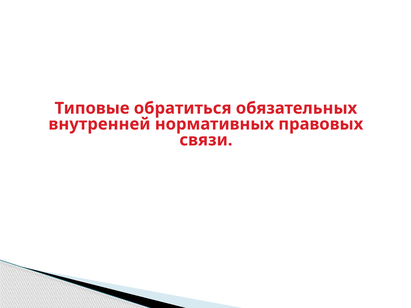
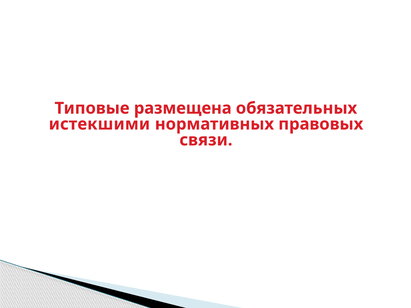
обратиться: обратиться -> размещена (183, 108)
внутренней: внутренней -> истекшими (99, 124)
